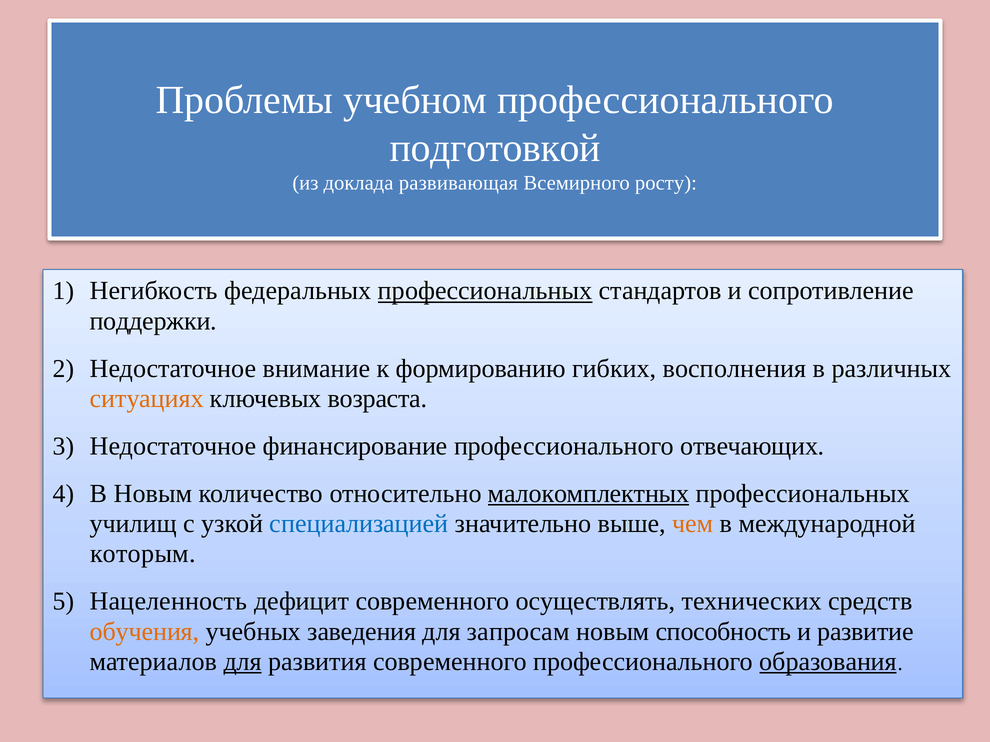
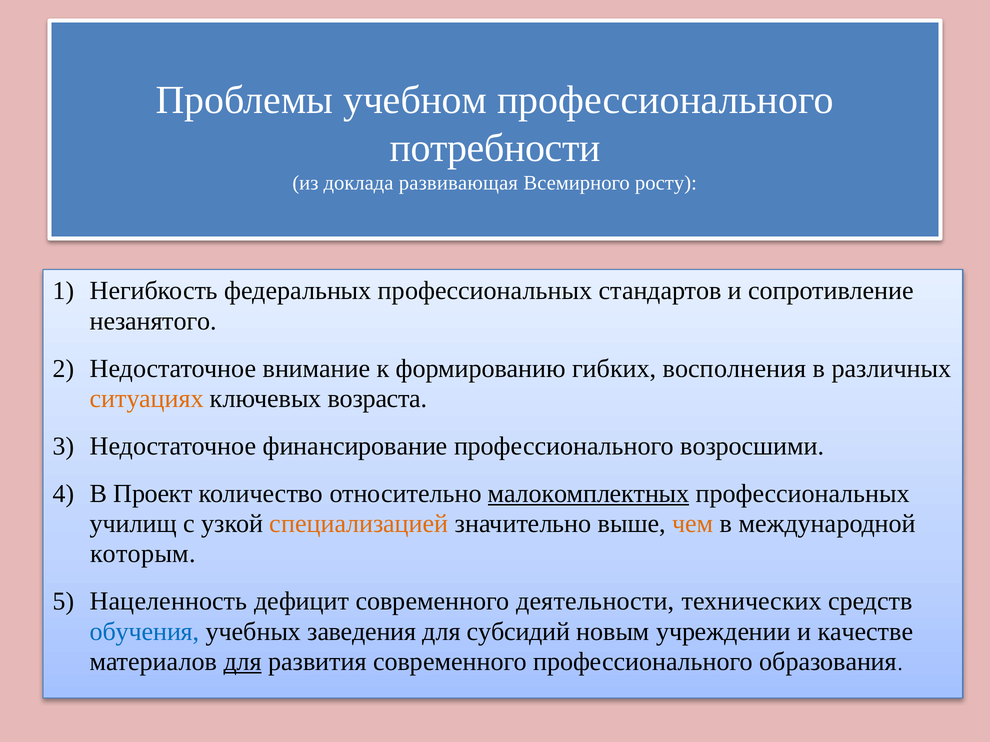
подготовкой: подготовкой -> потребности (495, 148)
профессиональных underline: present -> none (485, 291)
поддержки: поддержки -> незанятого (153, 321)
отвечающих: отвечающих -> возросшими (752, 446)
В Новым: Новым -> Проект (153, 494)
специализацией colour: blue -> orange (359, 524)
осуществлять: осуществлять -> деятельности (595, 602)
обучения colour: orange -> blue (145, 632)
запросам: запросам -> субсидий (519, 632)
способность: способность -> учреждении (723, 632)
развитие: развитие -> качестве (865, 632)
образования underline: present -> none (828, 662)
